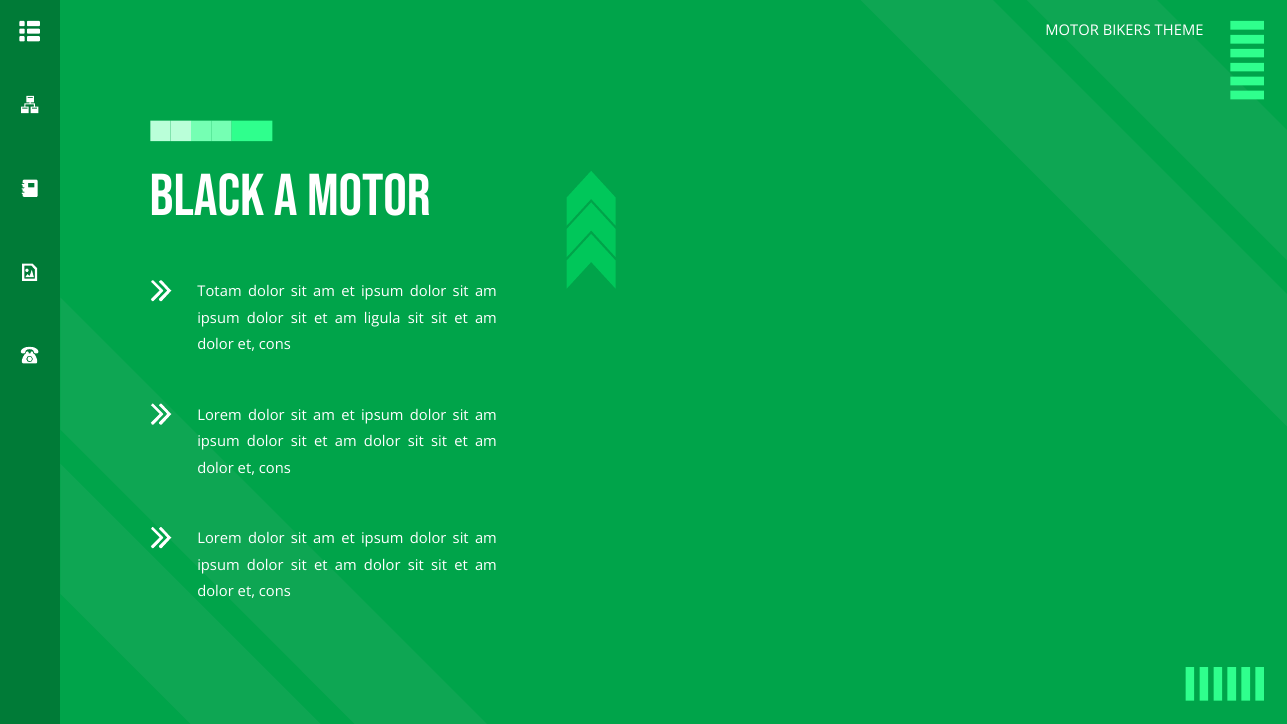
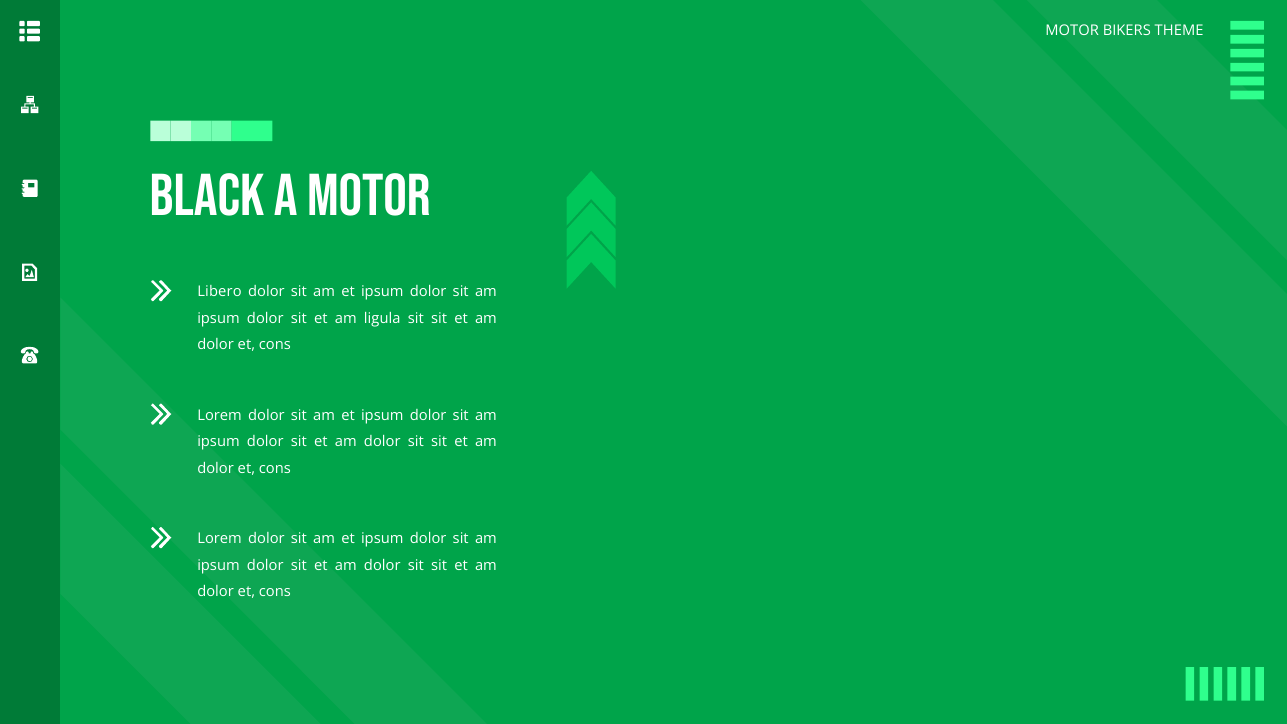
Totam: Totam -> Libero (219, 292)
